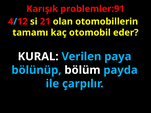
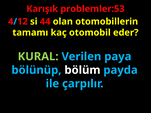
problemler:91: problemler:91 -> problemler:53 (92, 9)
21: 21 -> 44 (45, 22)
KURAL colour: white -> light green (38, 57)
